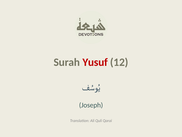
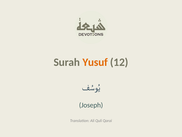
Yusuf colour: red -> orange (95, 62)
